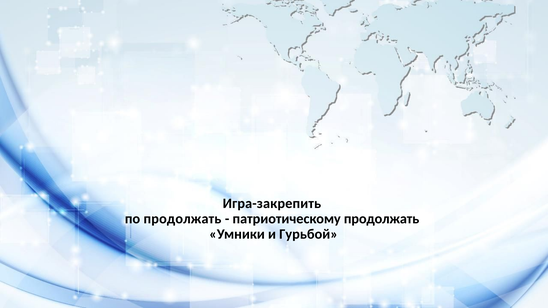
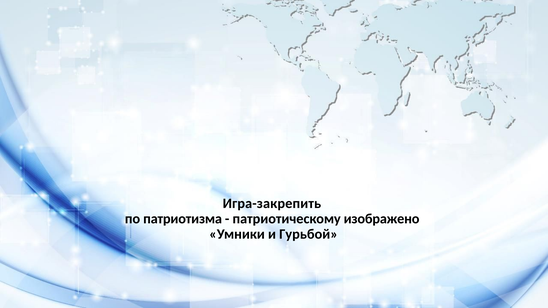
по продолжать: продолжать -> патриотизма (183, 219)
патриотическому продолжать: продолжать -> изображено (382, 219)
